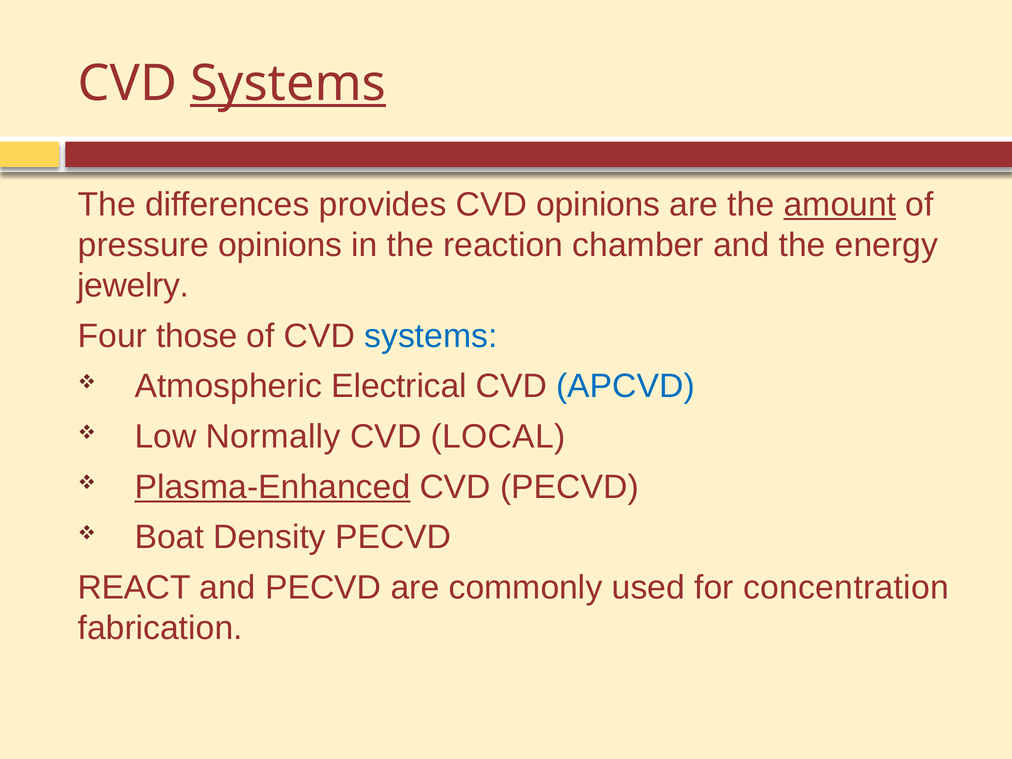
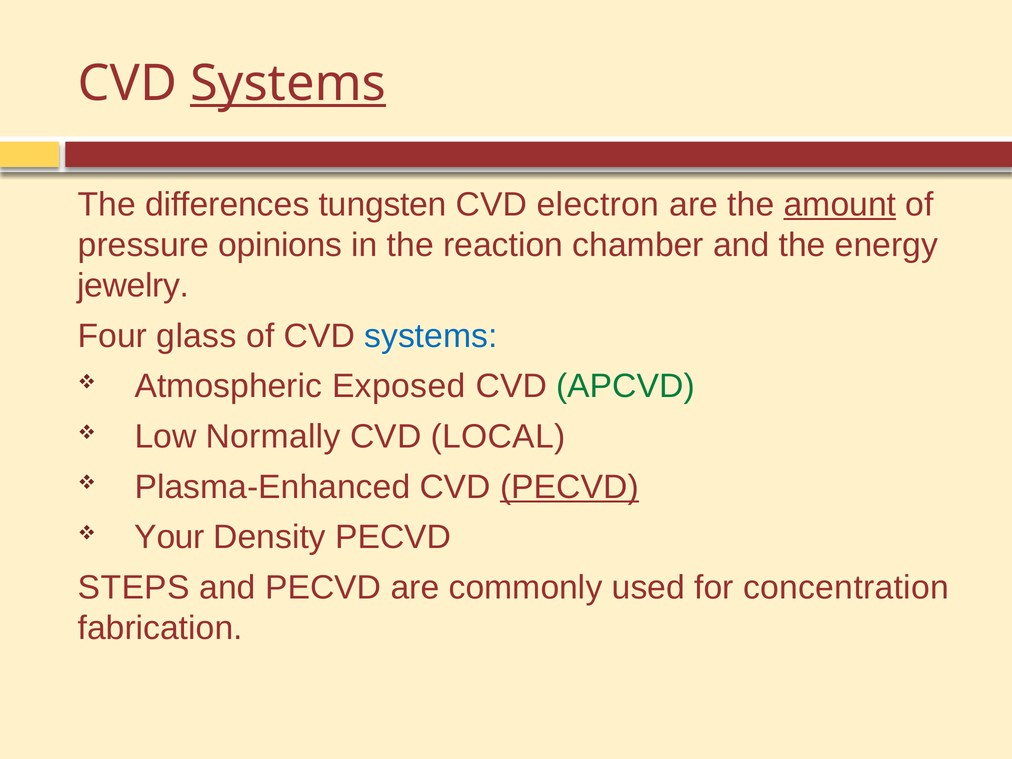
provides: provides -> tungsten (383, 205)
CVD opinions: opinions -> electron (598, 205)
those: those -> glass (196, 336)
Electrical: Electrical -> Exposed (399, 386)
APCVD colour: blue -> green (626, 386)
Plasma-Enhanced underline: present -> none (272, 487)
PECVD underline: none -> present (569, 487)
Boat: Boat -> Your (170, 537)
REACT: REACT -> STEPS (134, 588)
